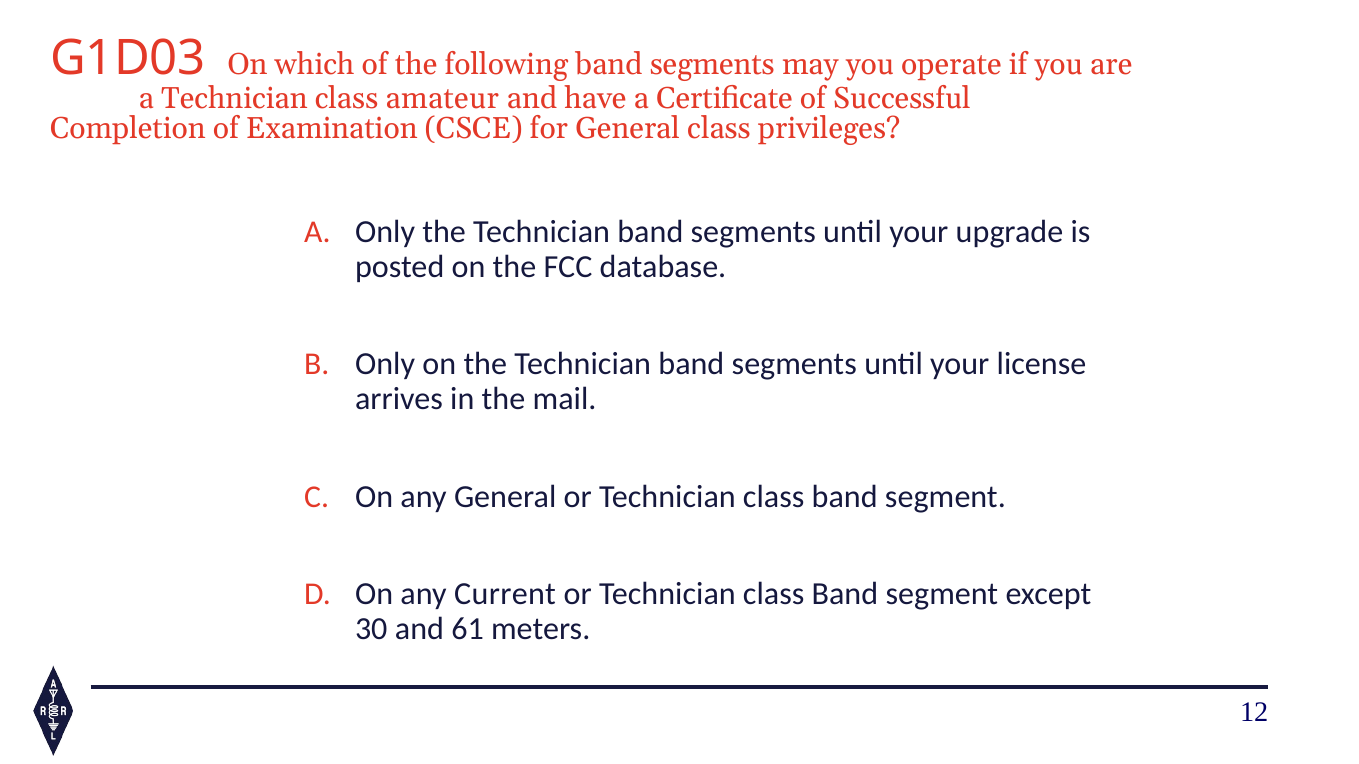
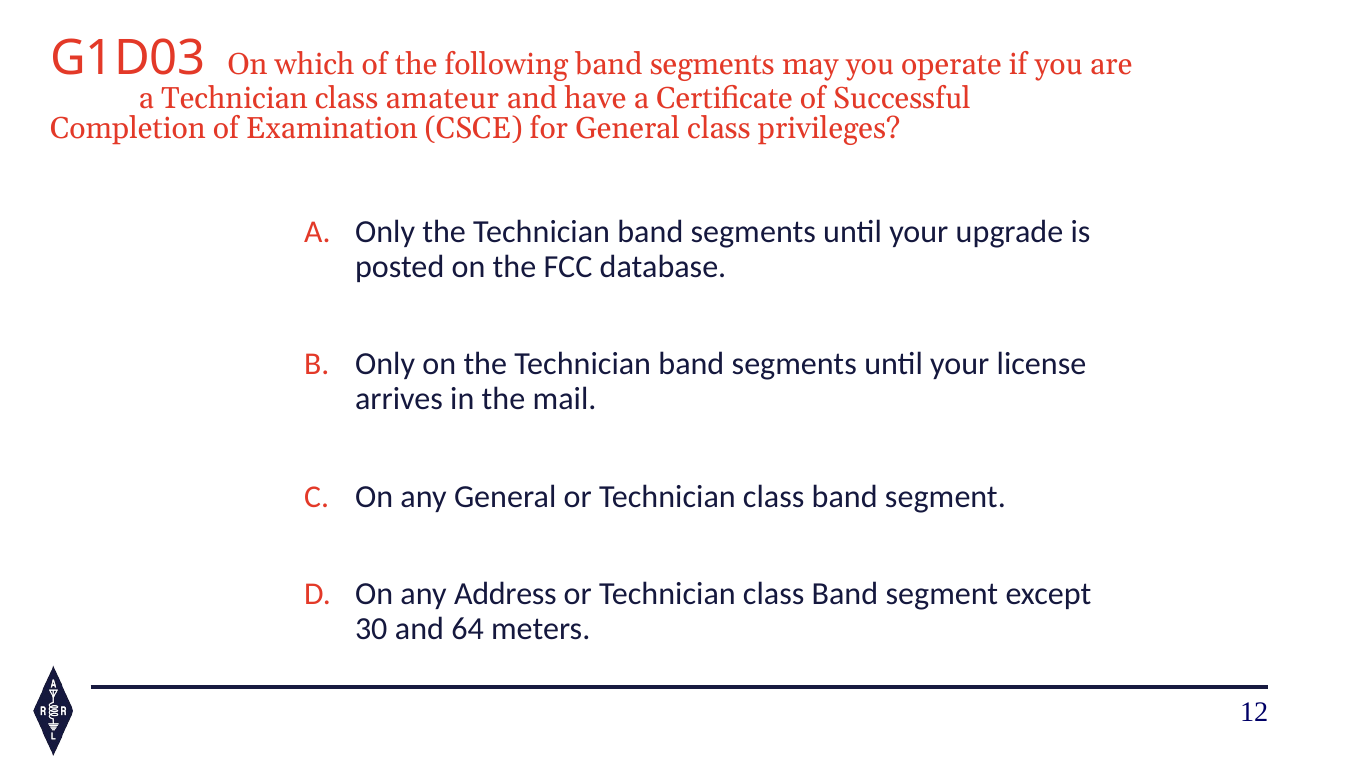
Current: Current -> Address (505, 594)
61: 61 -> 64 (468, 629)
